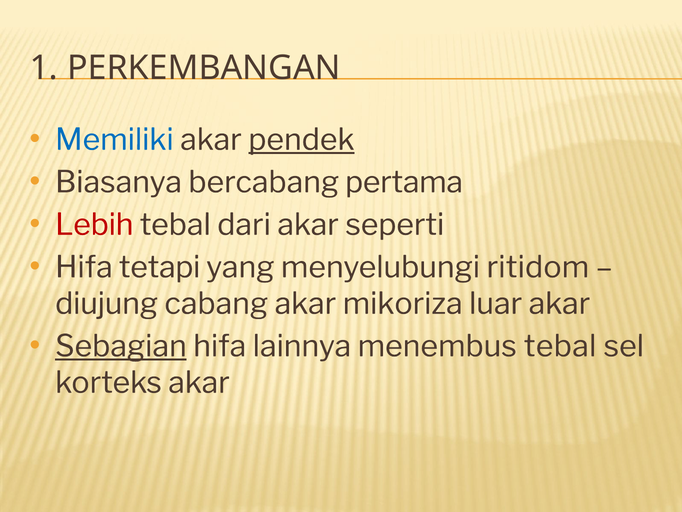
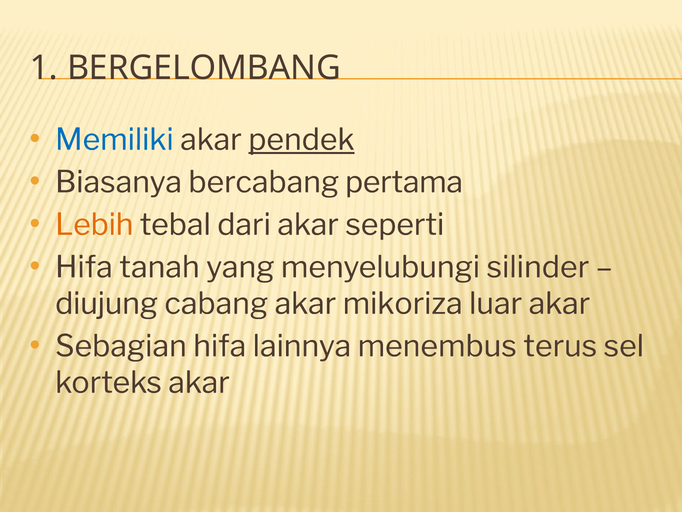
PERKEMBANGAN: PERKEMBANGAN -> BERGELOMBANG (204, 68)
Lebih colour: red -> orange (94, 225)
tetapi: tetapi -> tanah (159, 267)
ritidom: ritidom -> silinder (538, 267)
Sebagian underline: present -> none (121, 346)
menembus tebal: tebal -> terus (560, 346)
